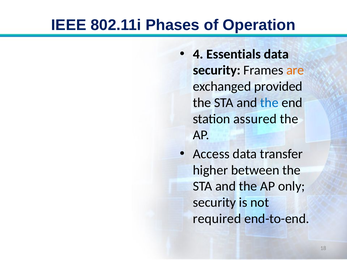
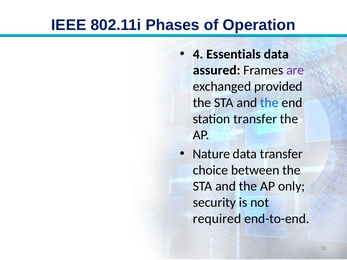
security: security -> assured (217, 70)
are colour: orange -> purple (295, 70)
station assured: assured -> transfer (255, 119)
Access: Access -> Nature (211, 154)
higher: higher -> choice (210, 170)
